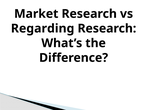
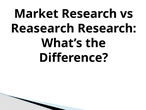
Regarding: Regarding -> Reasearch (43, 28)
